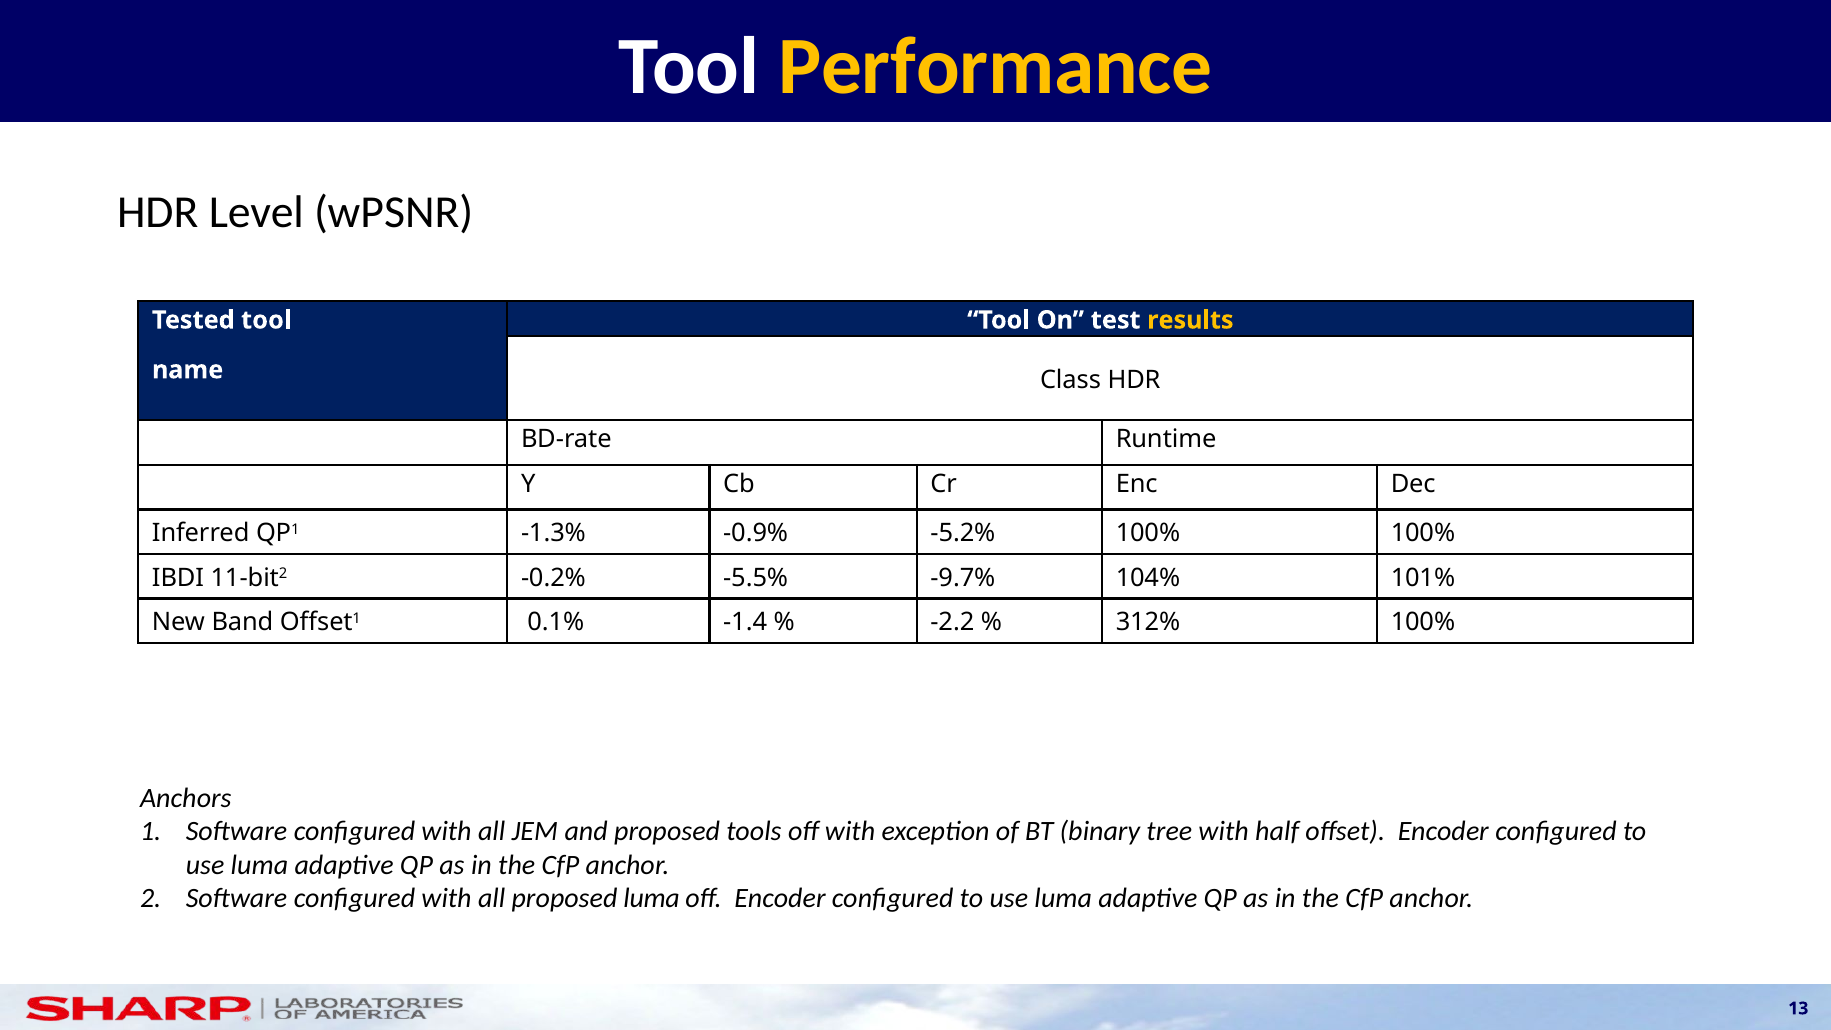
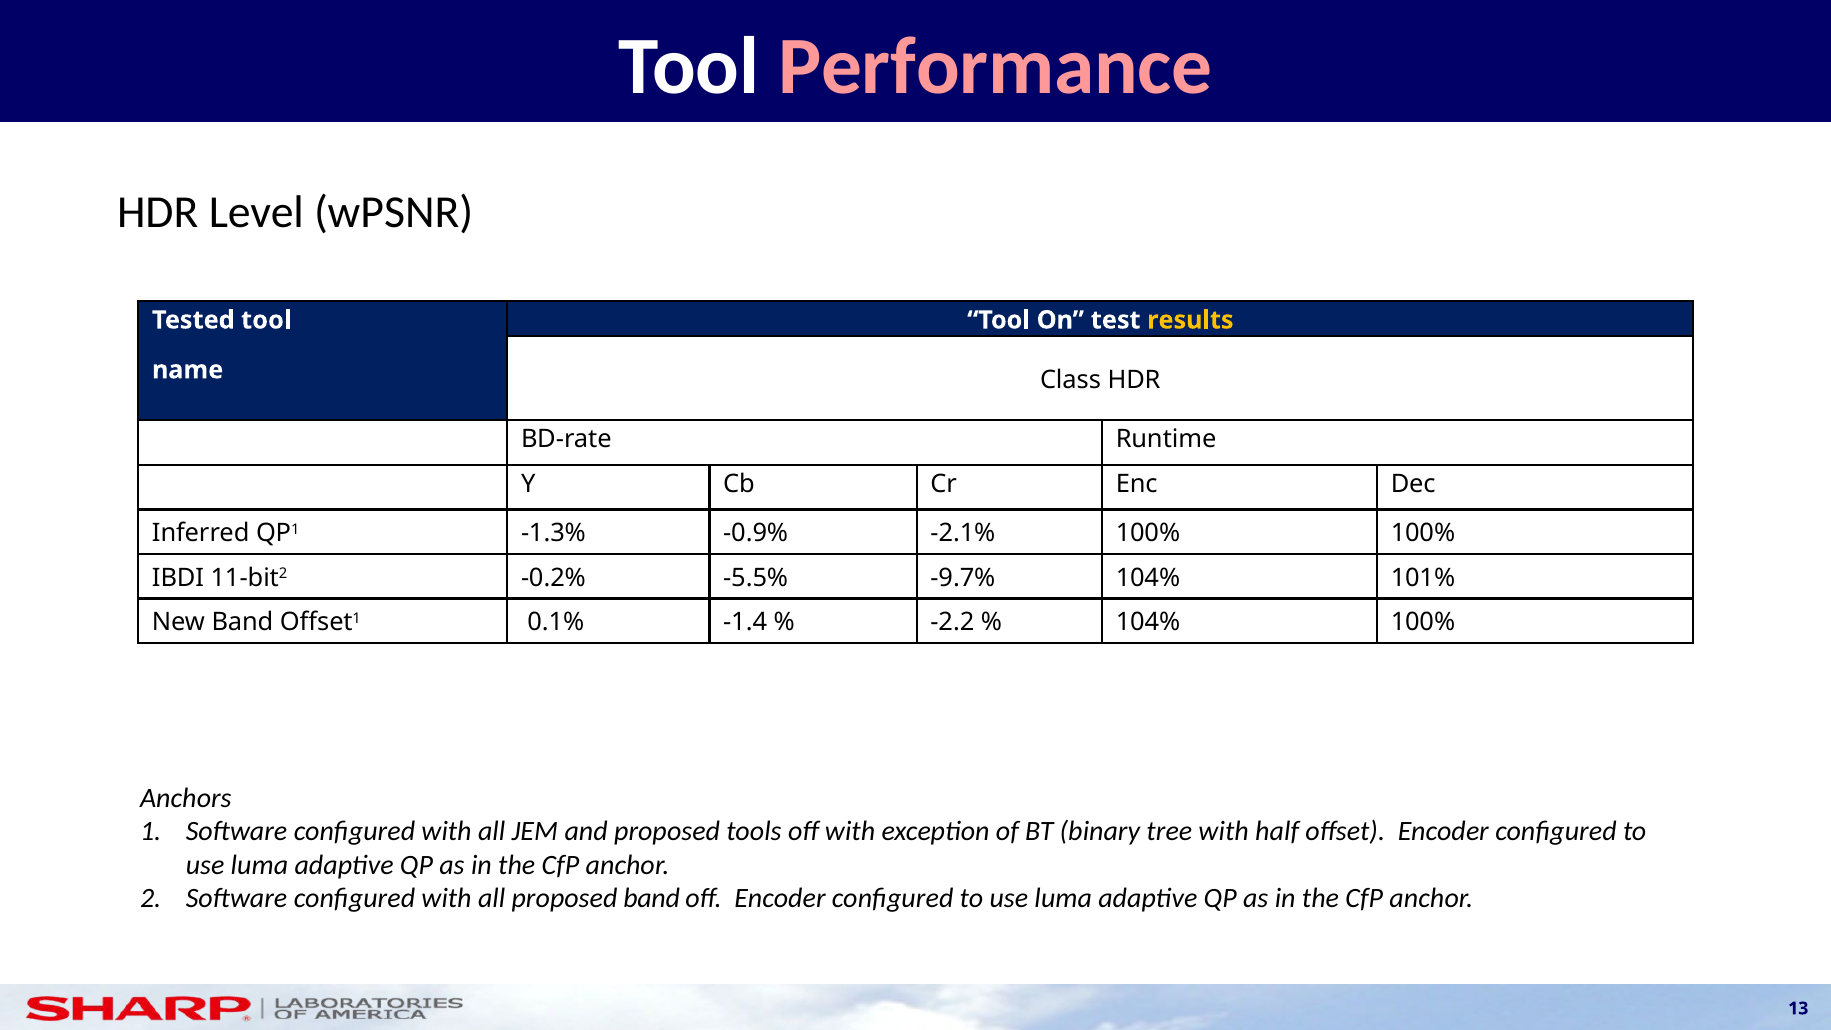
Performance colour: yellow -> pink (995, 67)
-5.2%: -5.2% -> -2.1% (963, 533)
312%: 312% -> 104% (1148, 622)
proposed luma: luma -> band (652, 899)
